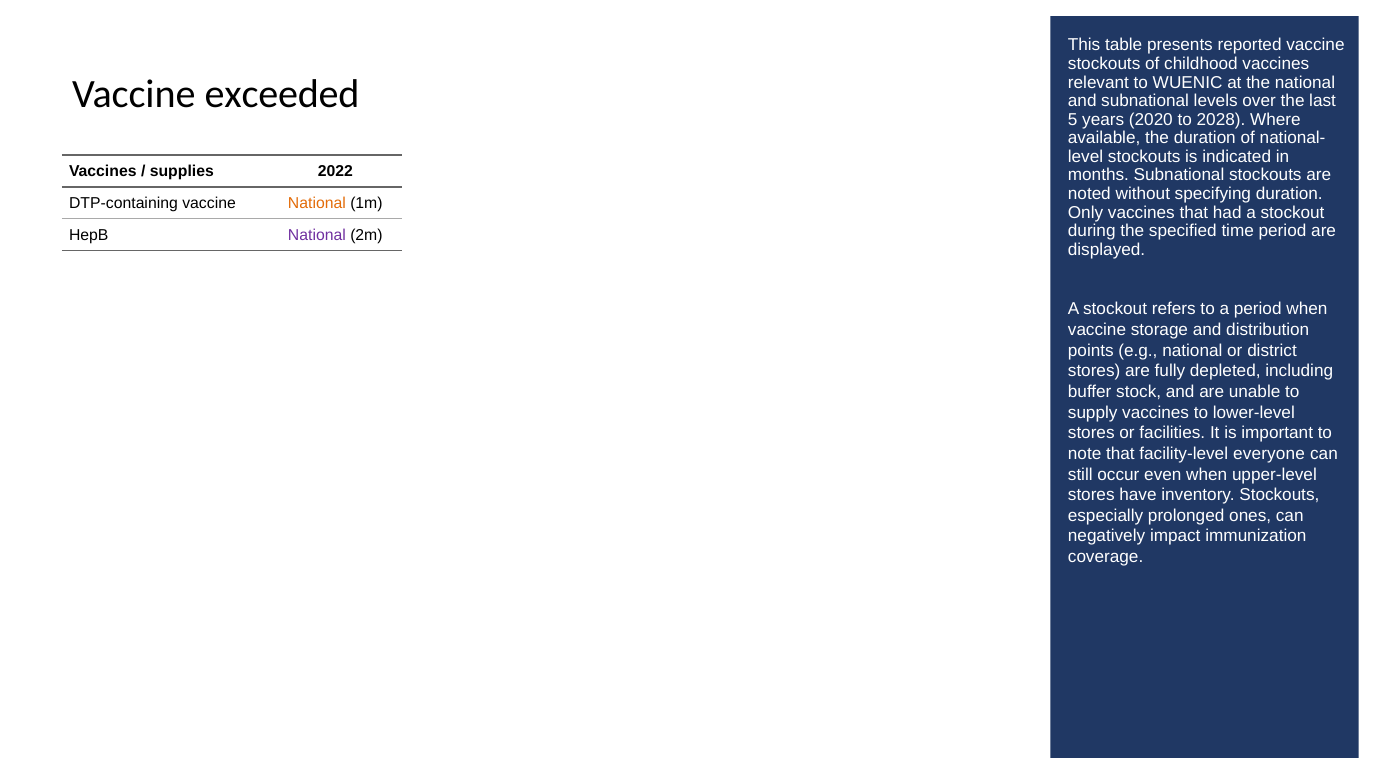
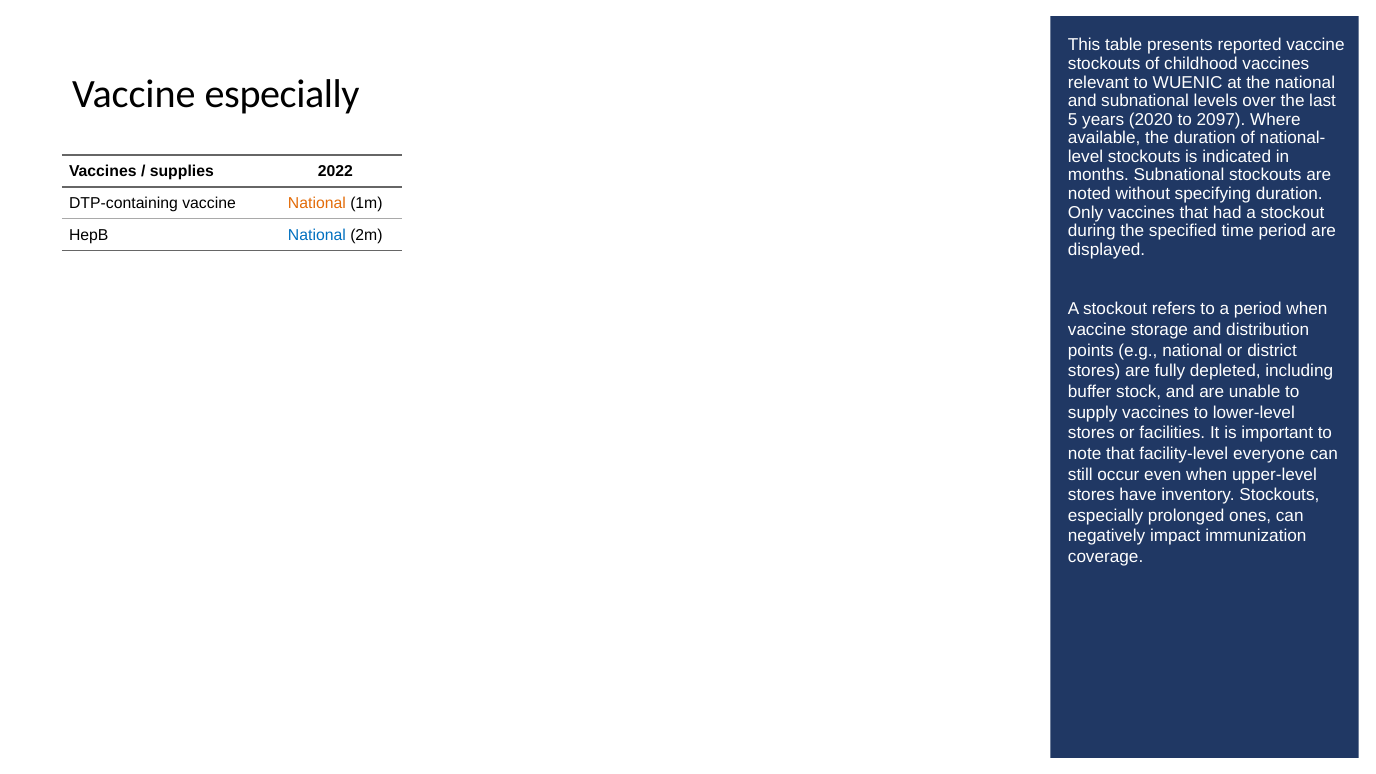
Vaccine exceeded: exceeded -> especially (282, 94)
2028: 2028 -> 2097 (1221, 120)
National colour: purple -> blue (317, 235)
